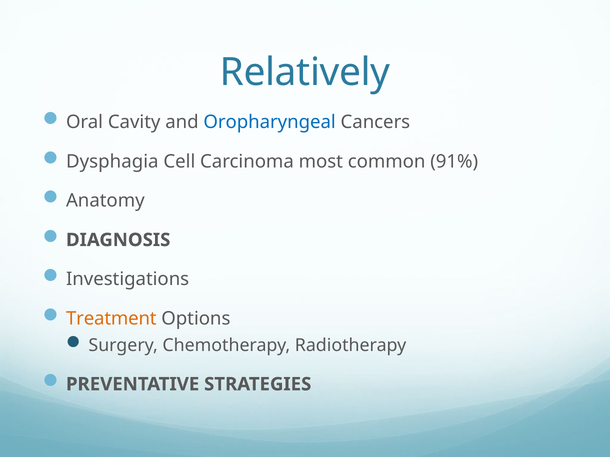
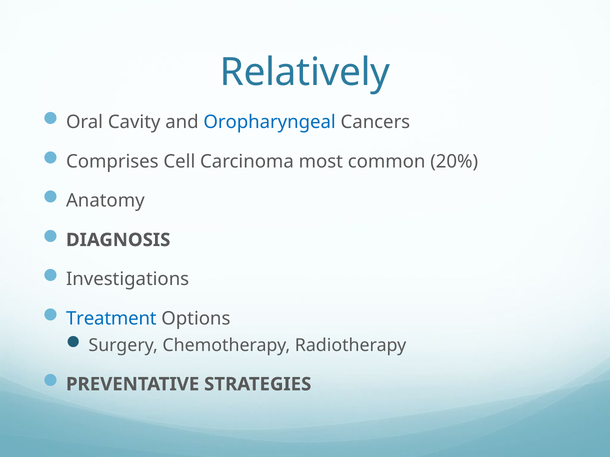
Dysphagia: Dysphagia -> Comprises (112, 162)
91%: 91% -> 20% (454, 162)
Treatment colour: orange -> blue (111, 319)
